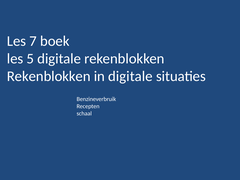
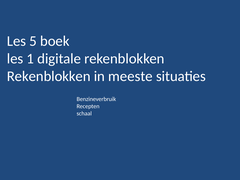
7: 7 -> 5 (33, 41)
5: 5 -> 1 (30, 59)
in digitale: digitale -> meeste (130, 76)
